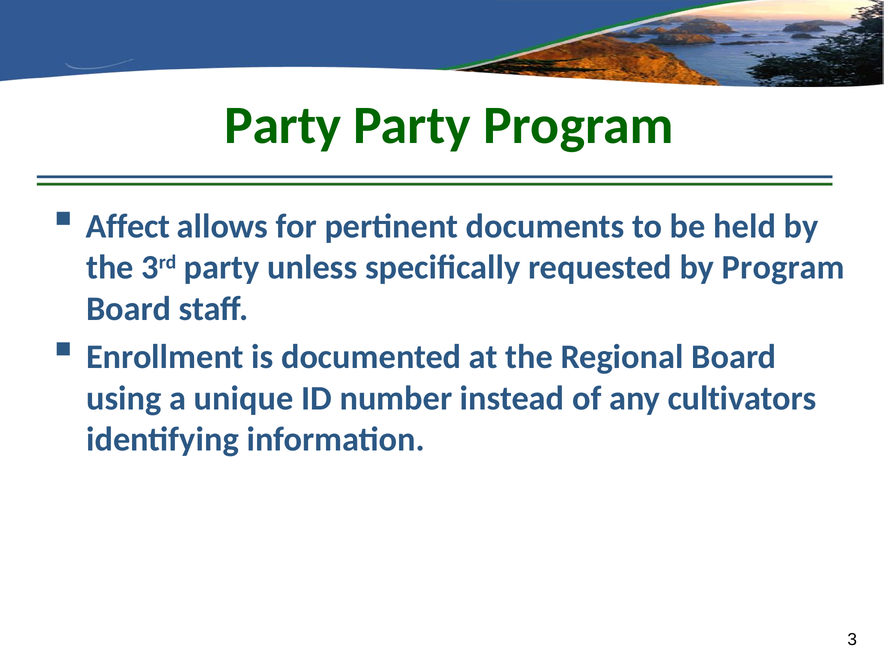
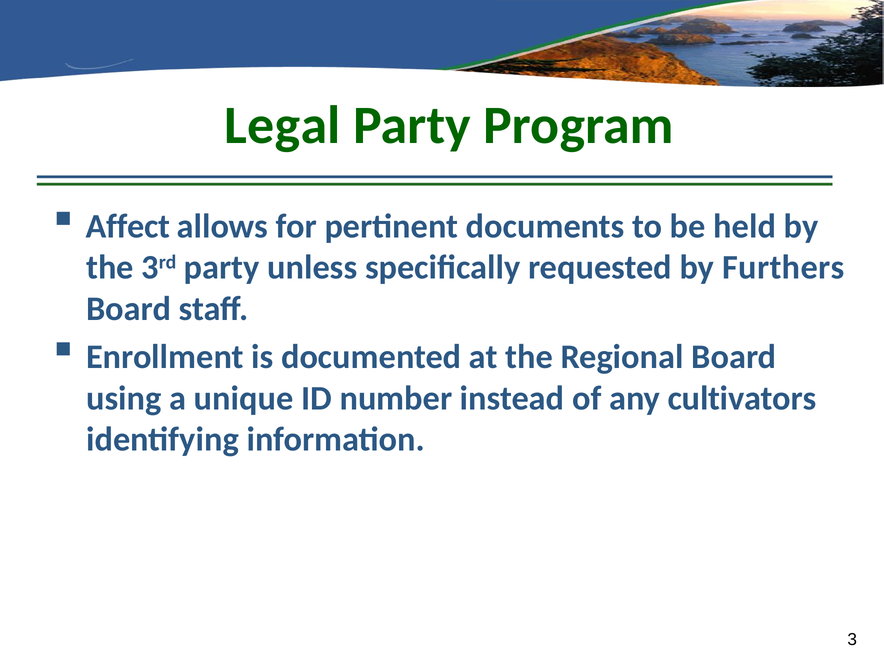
Party: Party -> Legal (283, 125)
by Program: Program -> Furthers (783, 268)
